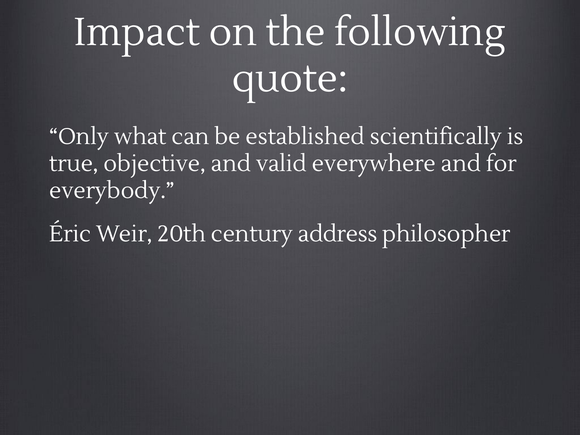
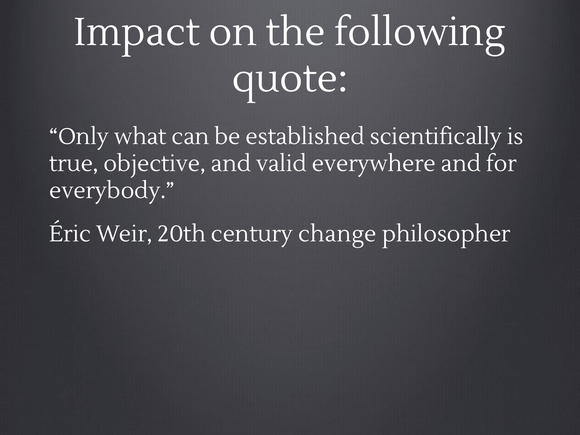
address: address -> change (337, 234)
